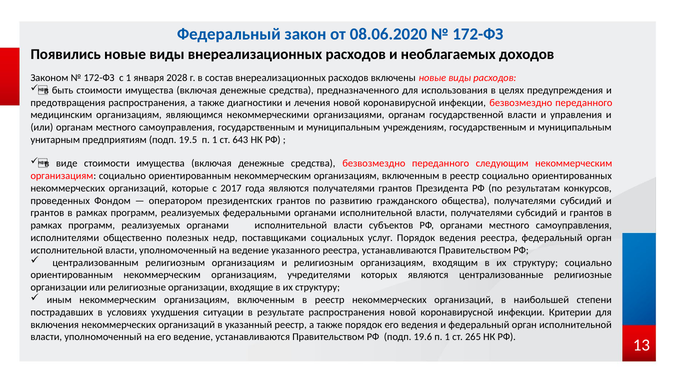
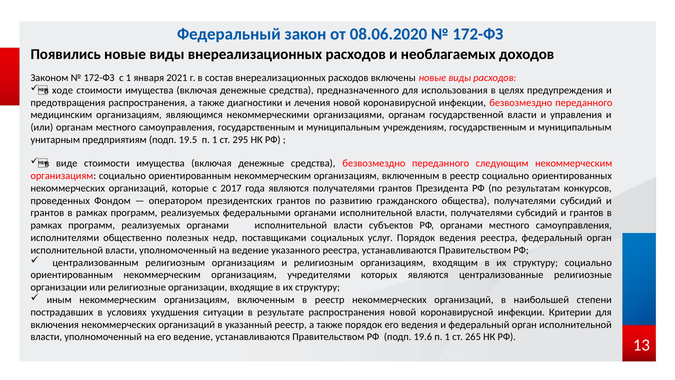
2028: 2028 -> 2021 (177, 78)
быть: быть -> ходе (63, 90)
643: 643 -> 295 (240, 140)
